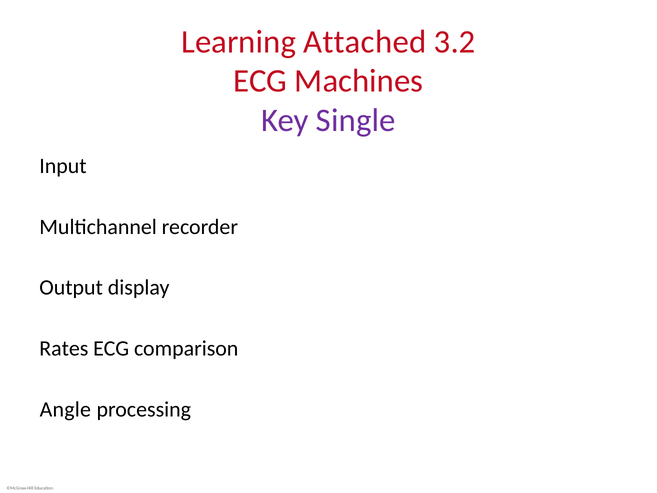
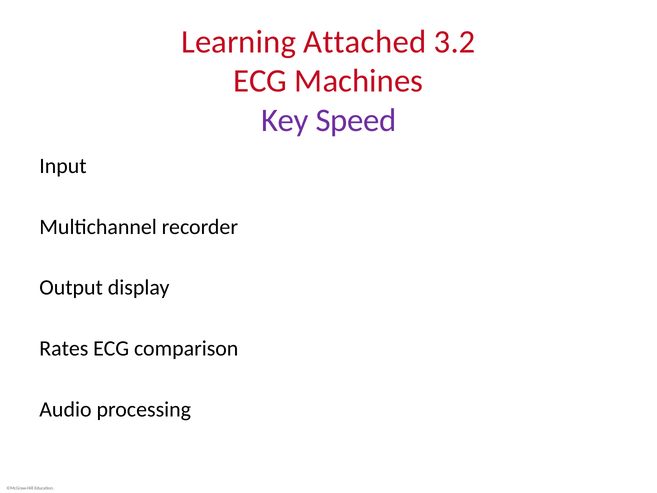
Single: Single -> Speed (356, 121)
Angle: Angle -> Audio (65, 409)
